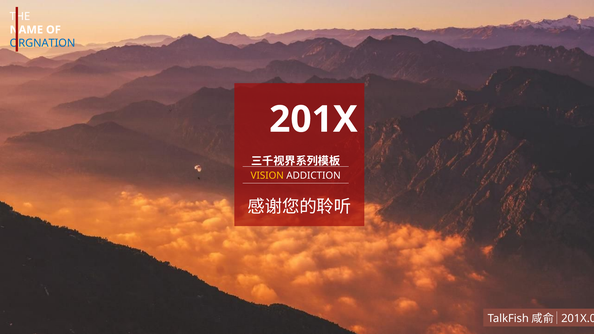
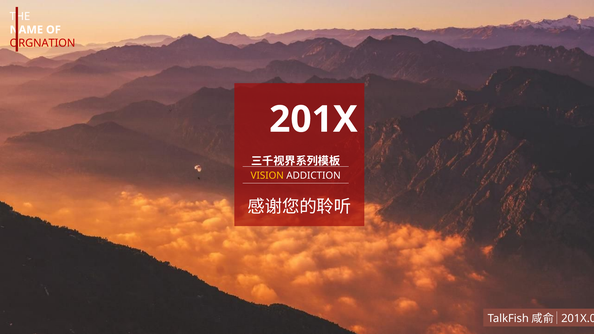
ORGNATION colour: blue -> red (43, 43)
